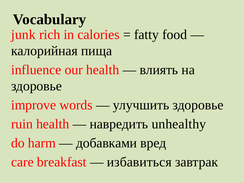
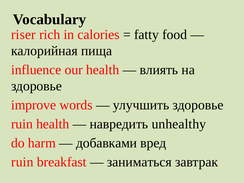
junk: junk -> riser (23, 35)
care: care -> ruin (22, 162)
избавиться: избавиться -> заниматься (139, 162)
